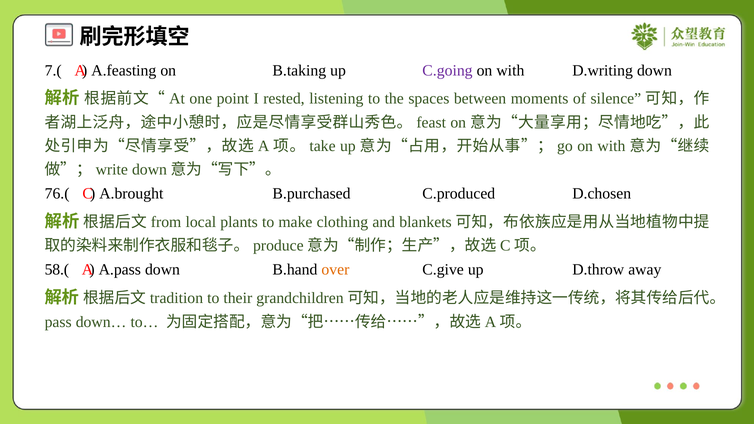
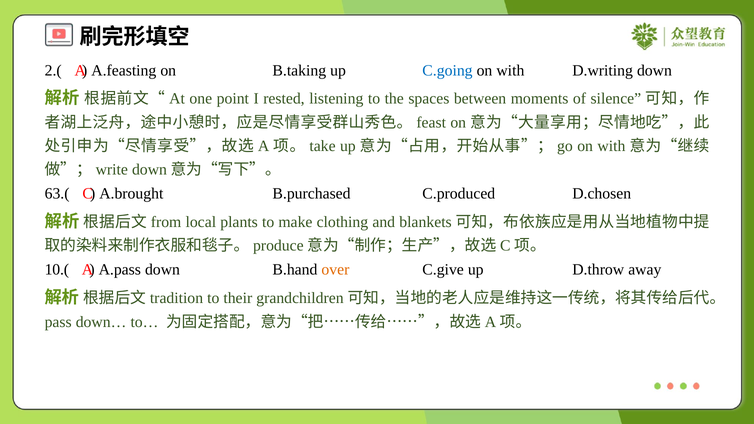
7.(: 7.( -> 2.( (53, 71)
C.going colour: purple -> blue (447, 71)
76.(: 76.( -> 63.( (57, 194)
58.(: 58.( -> 10.( (57, 270)
